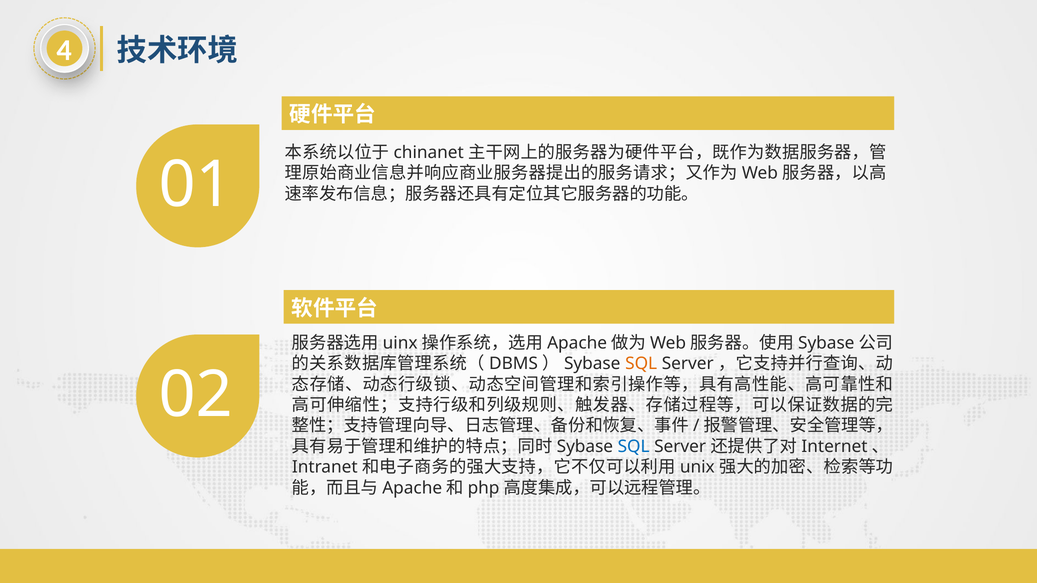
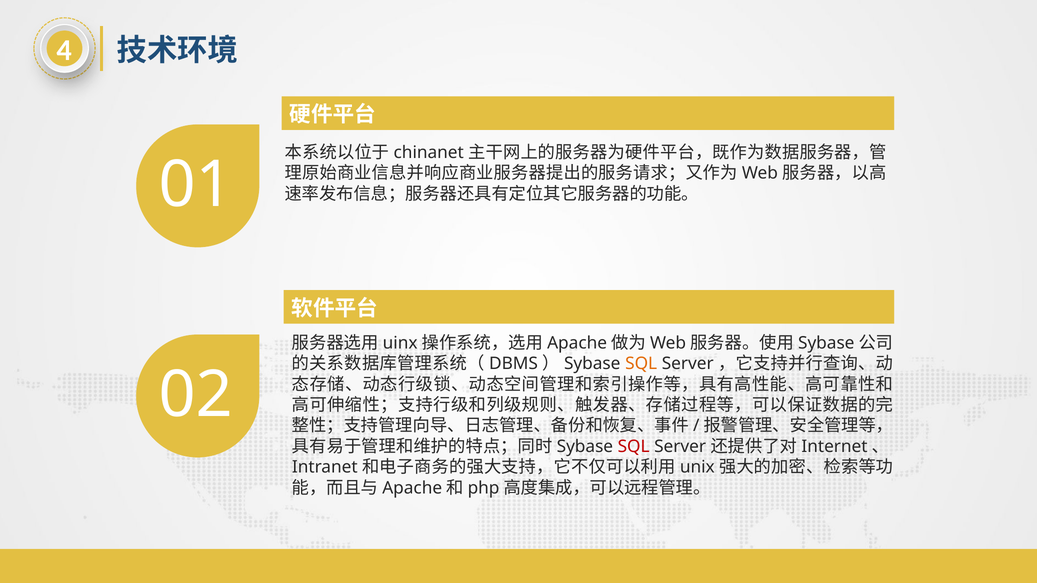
SQL colour: blue -> red (634, 447)
